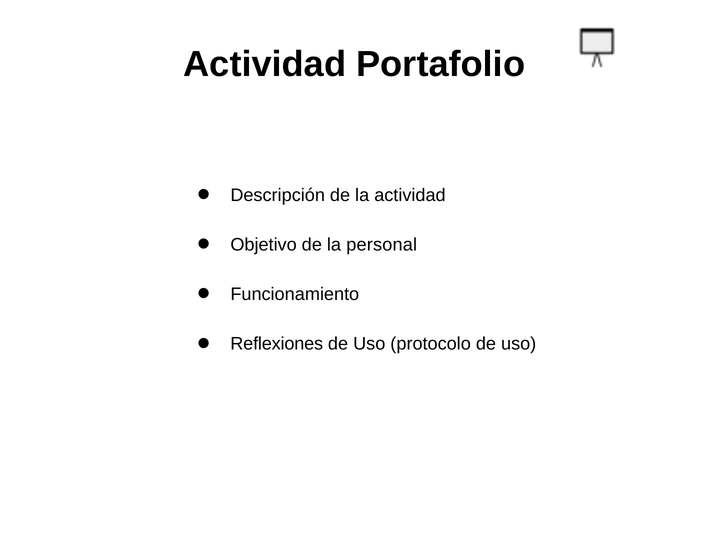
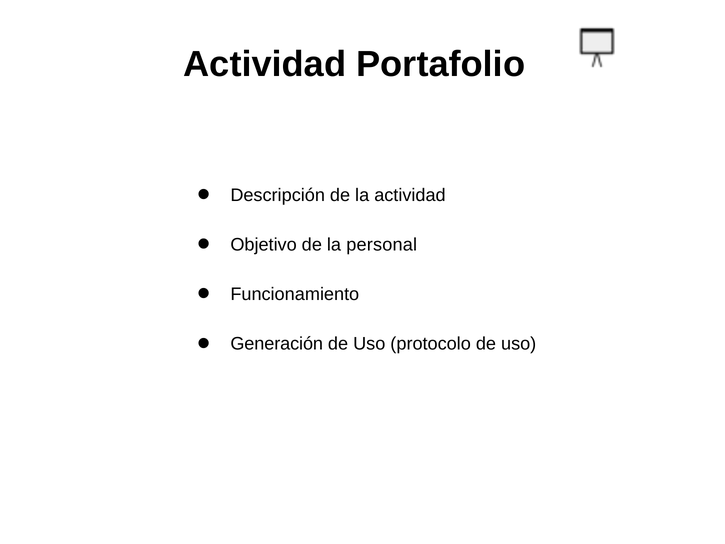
Reflexiones: Reflexiones -> Generación (277, 344)
